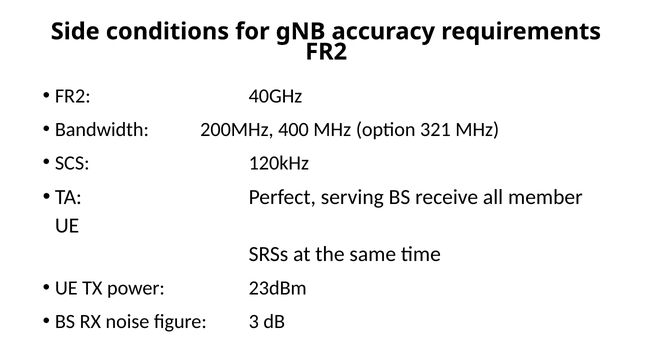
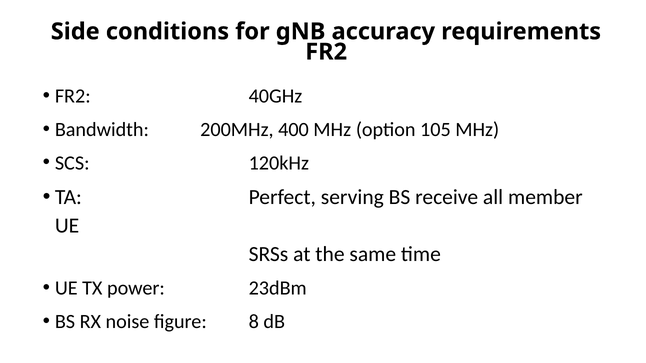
321: 321 -> 105 (435, 130)
3: 3 -> 8 (254, 322)
